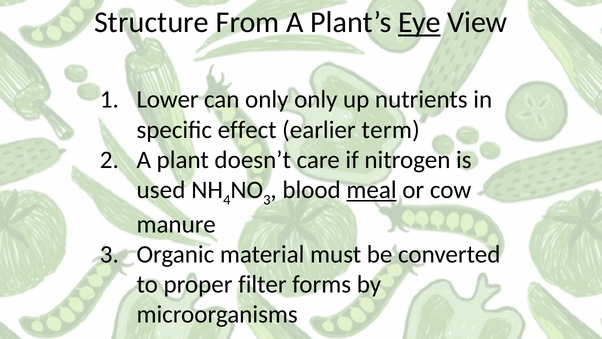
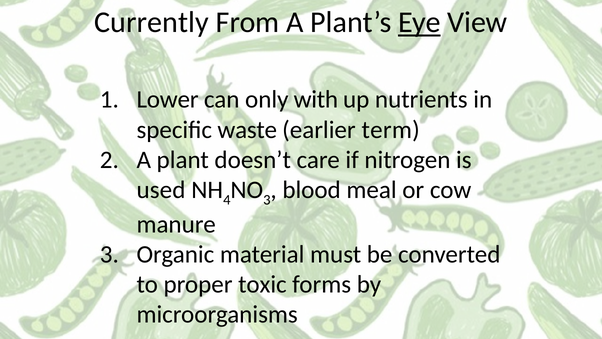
Structure: Structure -> Currently (152, 22)
only only: only -> with (316, 100)
effect: effect -> waste (247, 130)
meal underline: present -> none (372, 190)
filter: filter -> toxic (262, 284)
